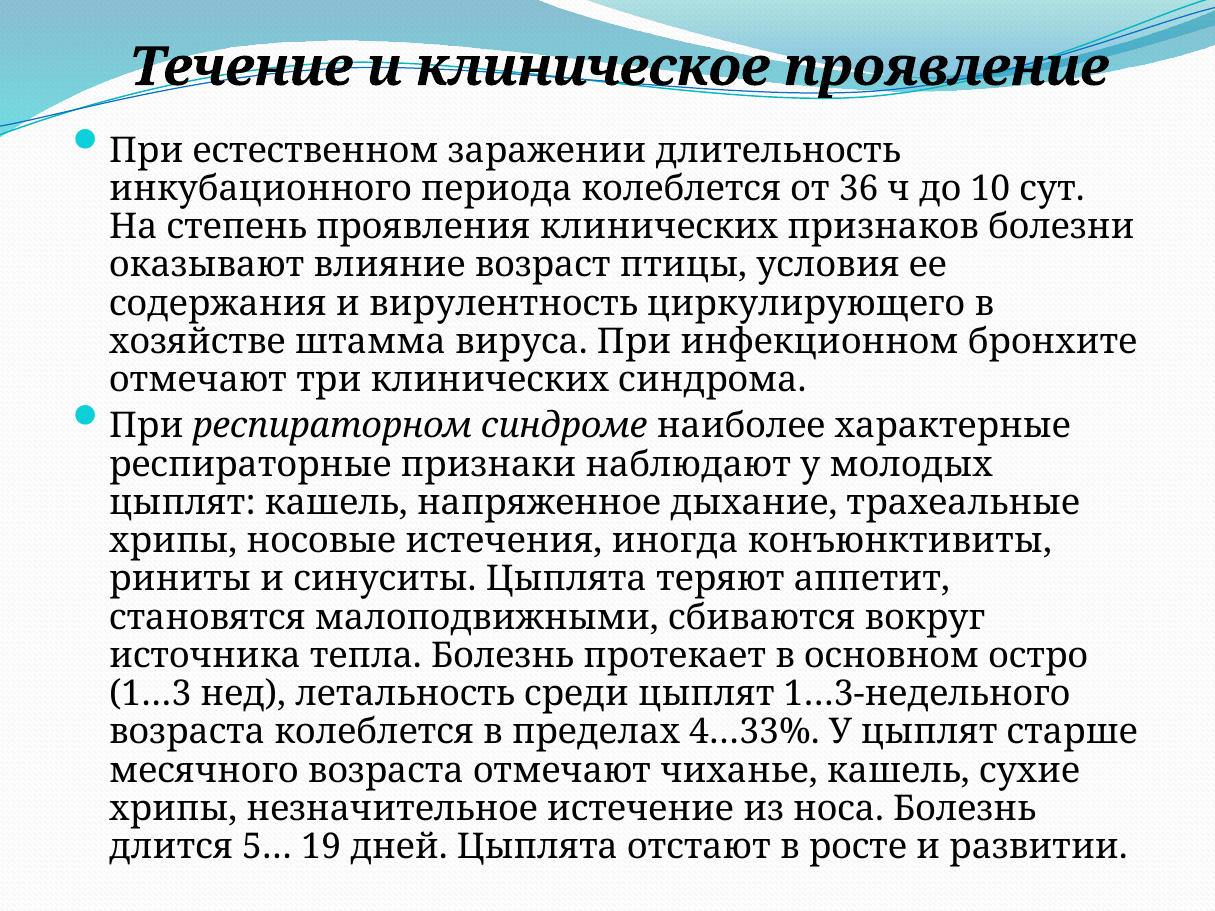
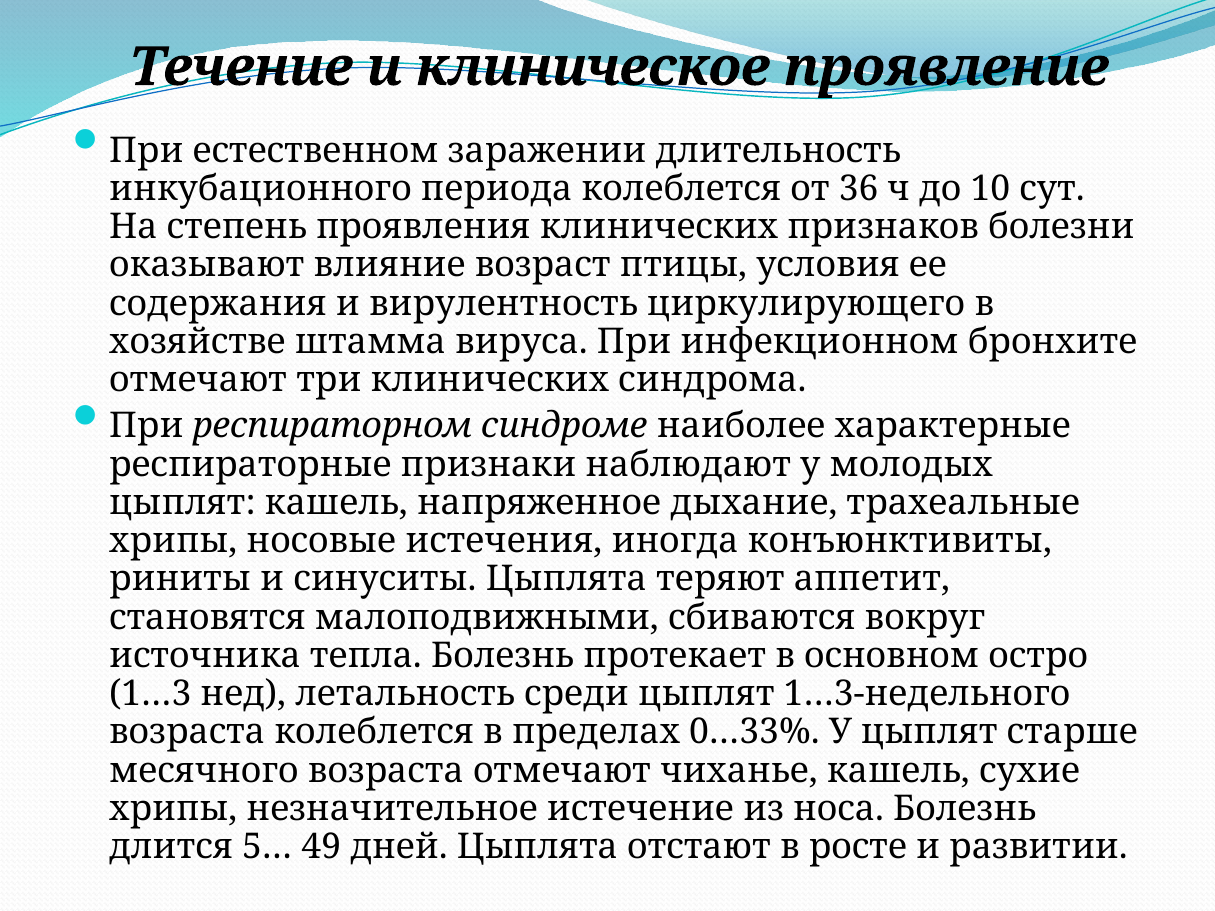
4…33%: 4…33% -> 0…33% (754, 732)
19: 19 -> 49 (321, 847)
